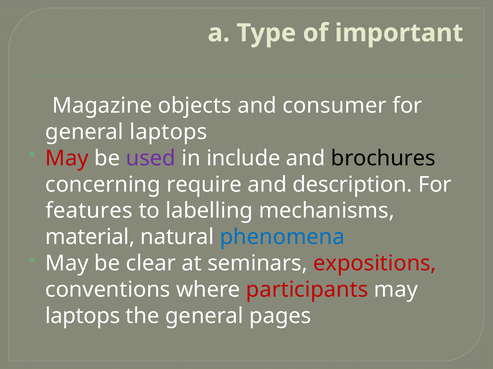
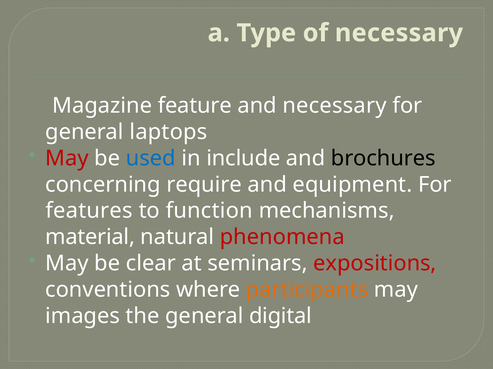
of important: important -> necessary (399, 33)
objects: objects -> feature (195, 106)
and consumer: consumer -> necessary (335, 106)
used colour: purple -> blue (151, 159)
description: description -> equipment (352, 185)
labelling: labelling -> function (209, 211)
phenomena colour: blue -> red (282, 237)
participants colour: red -> orange (307, 290)
laptops: laptops -> images (83, 316)
pages: pages -> digital (280, 316)
